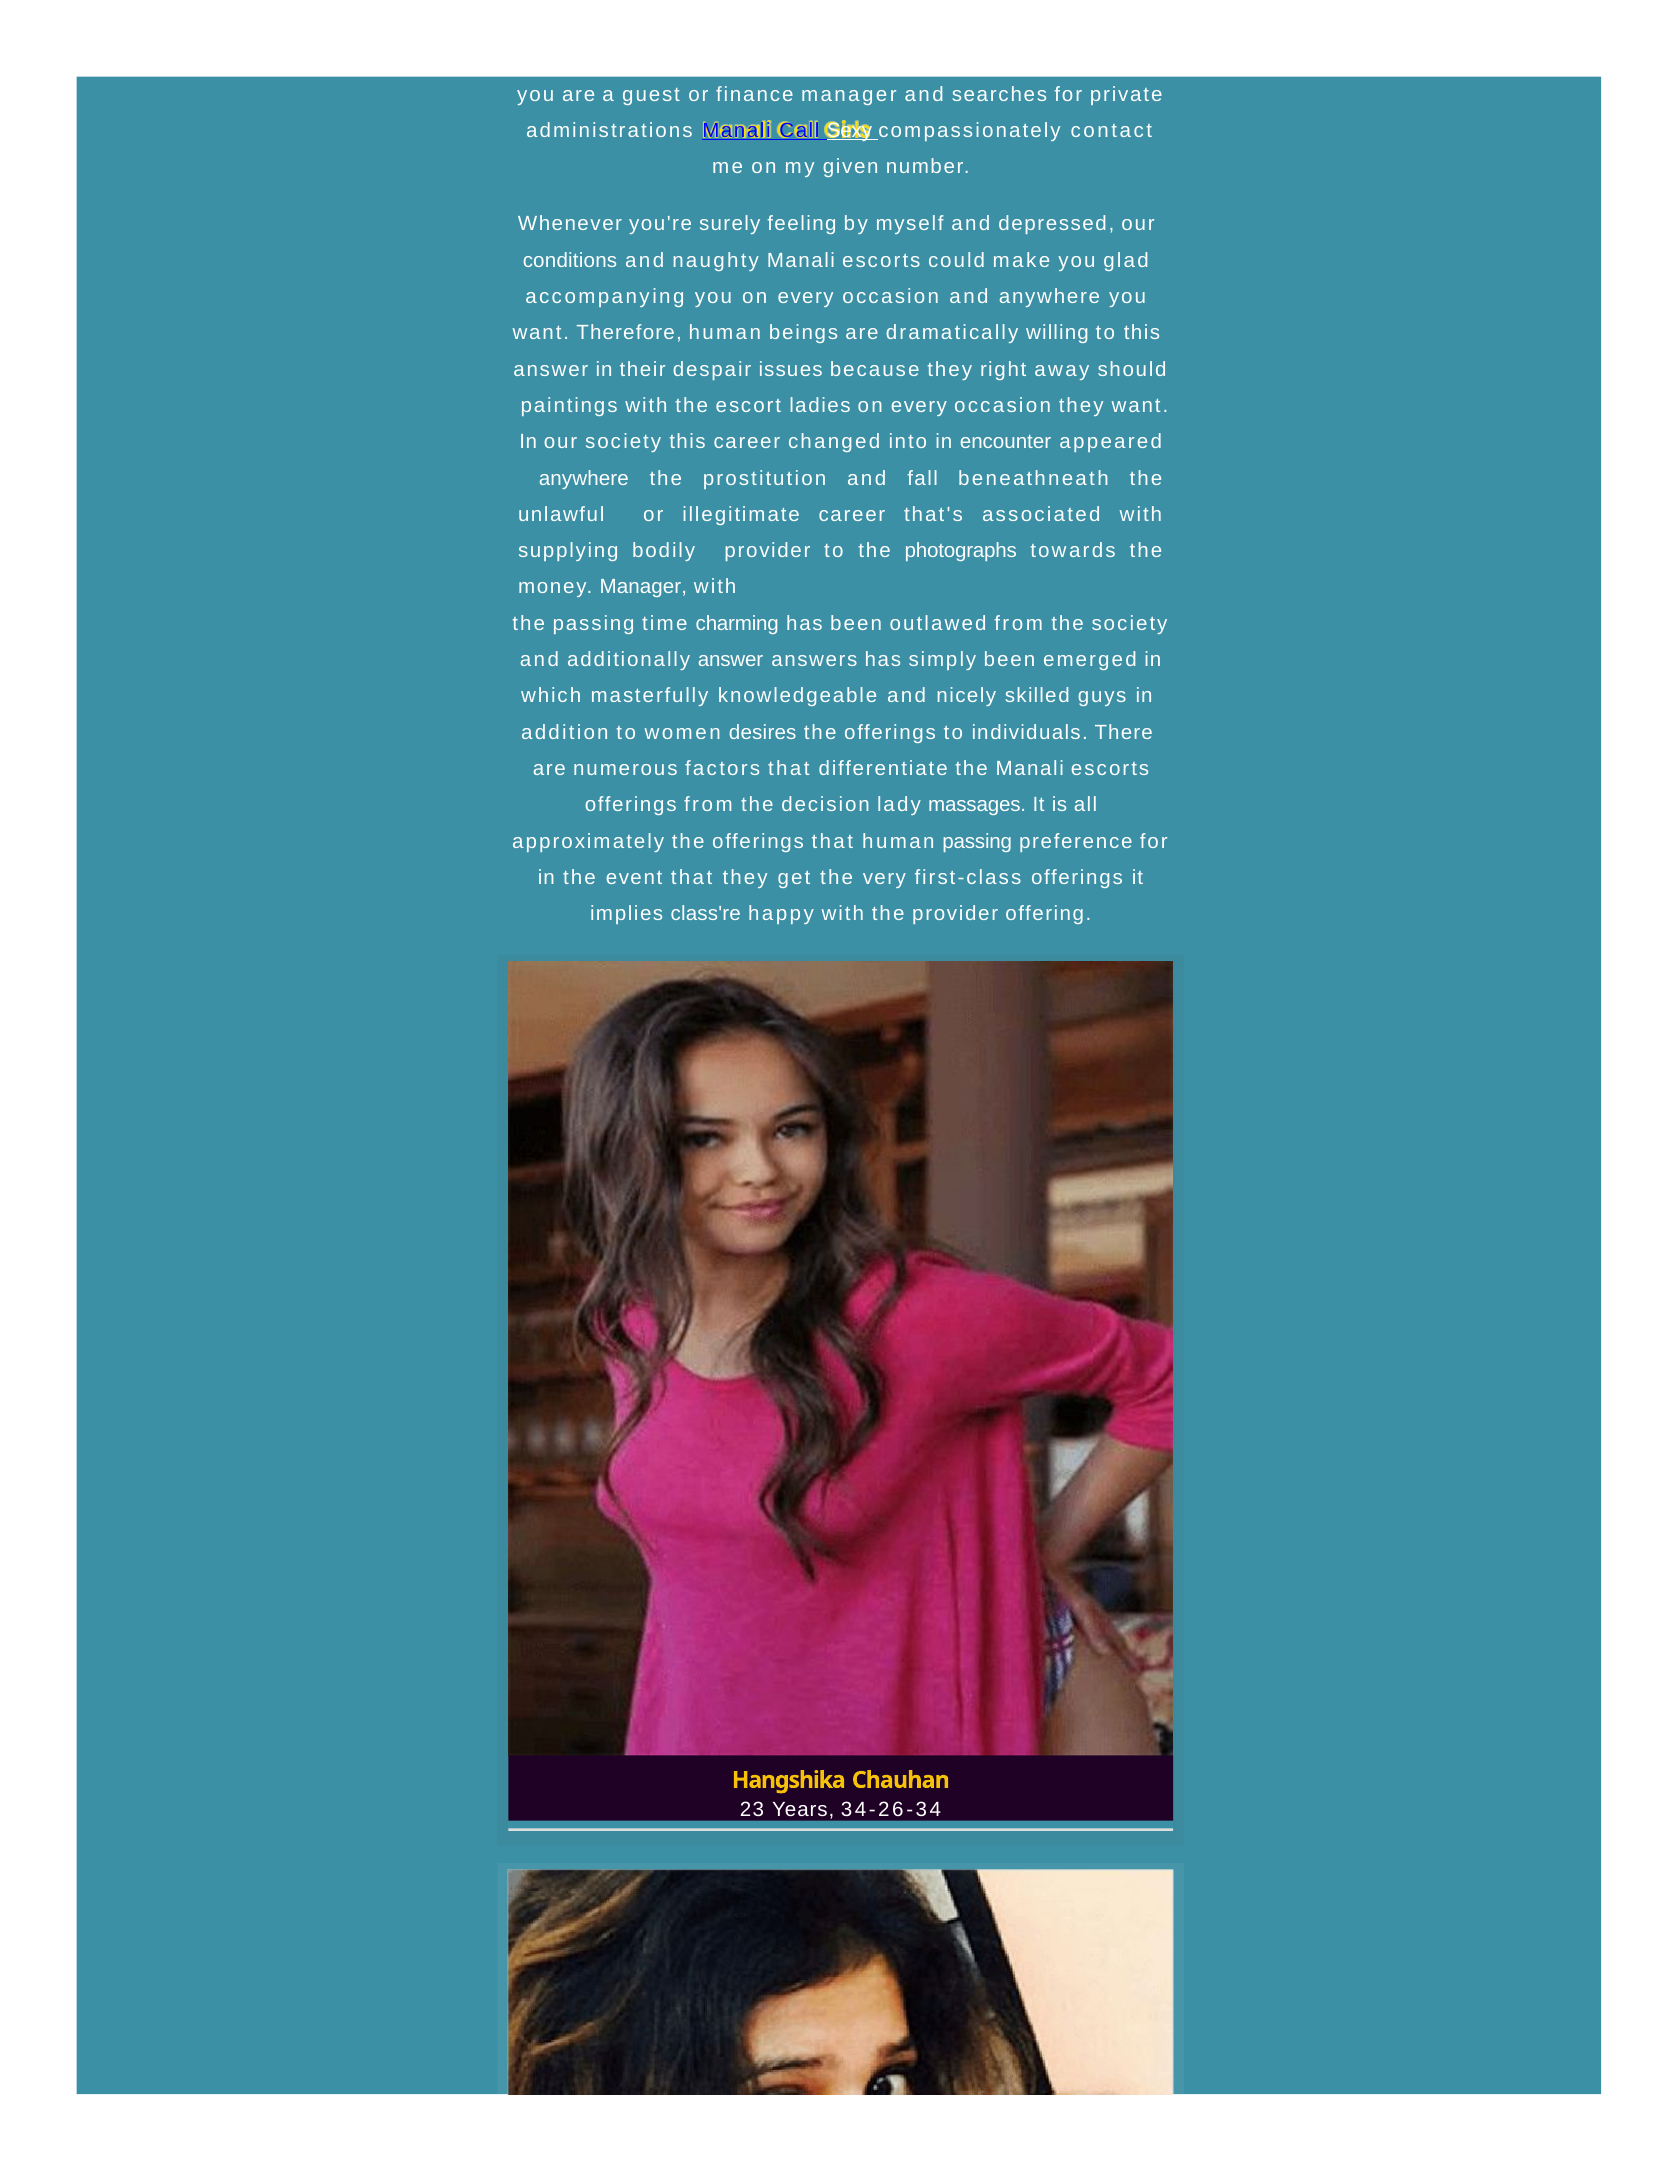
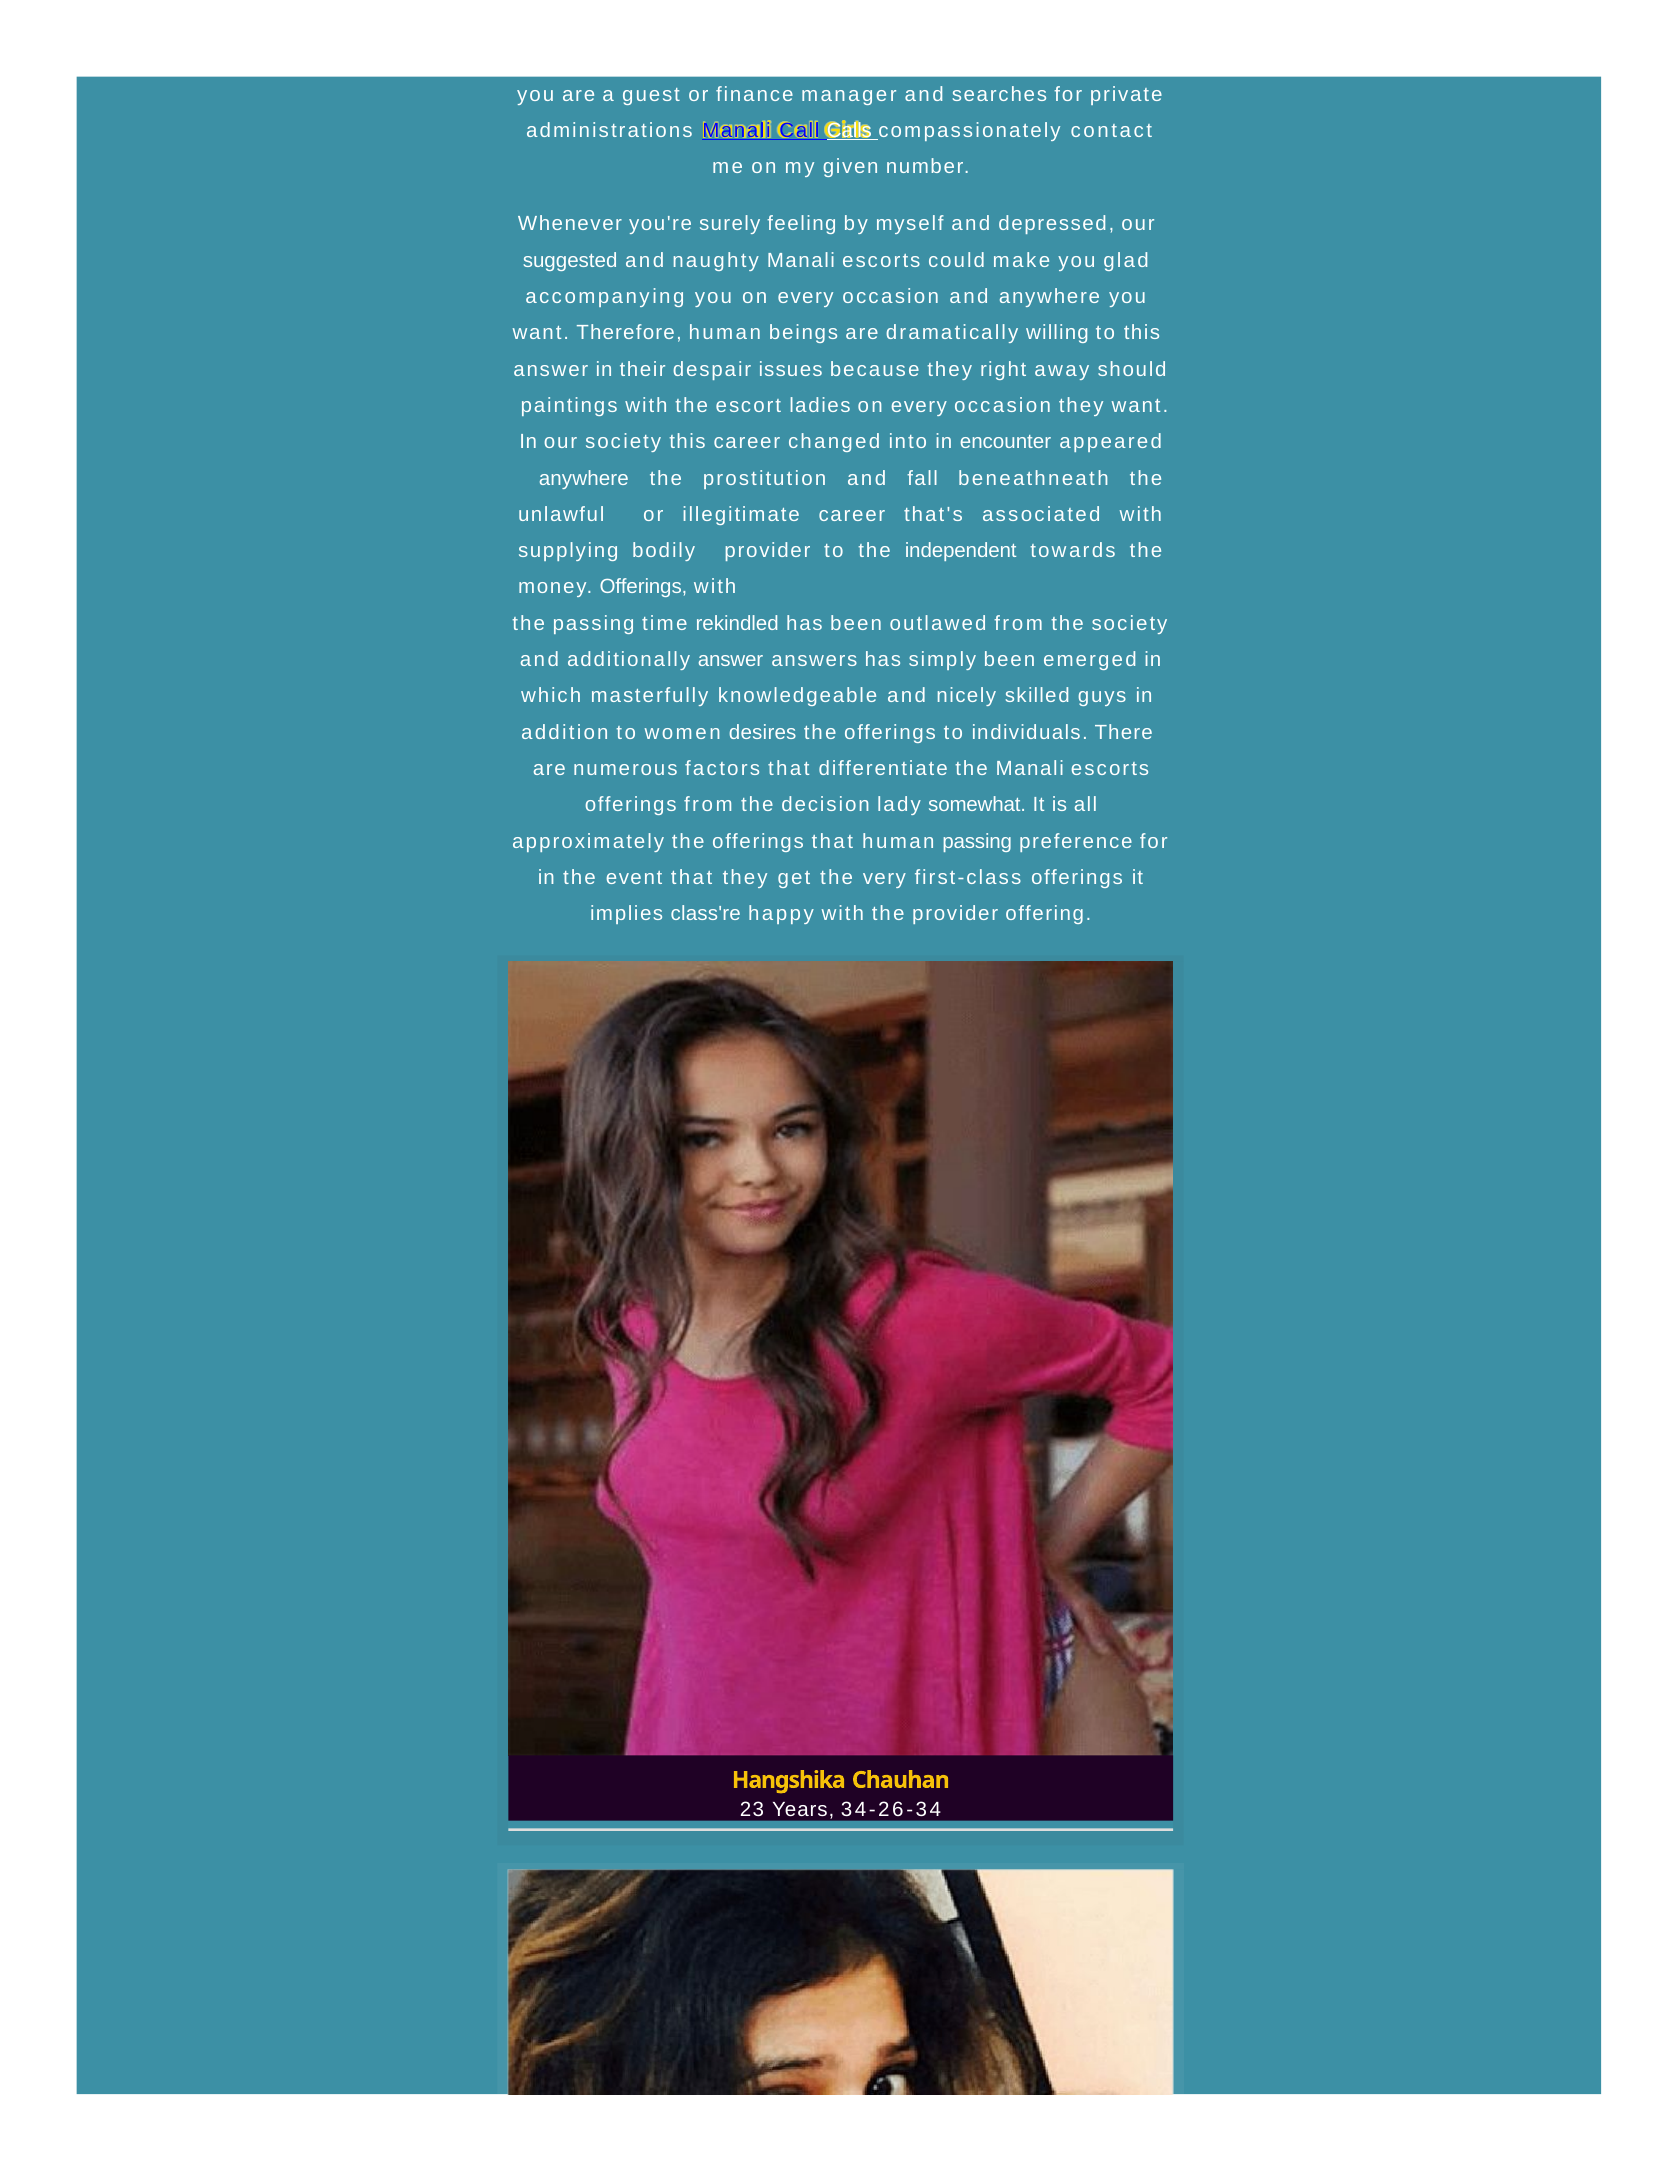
Sexy: Sexy -> Calls (849, 131)
conditions: conditions -> suggested (570, 260)
photographs: photographs -> independent (961, 551)
money Manager: Manager -> Offerings (643, 587)
charming: charming -> rekindled (737, 624)
massages: massages -> somewhat (977, 805)
